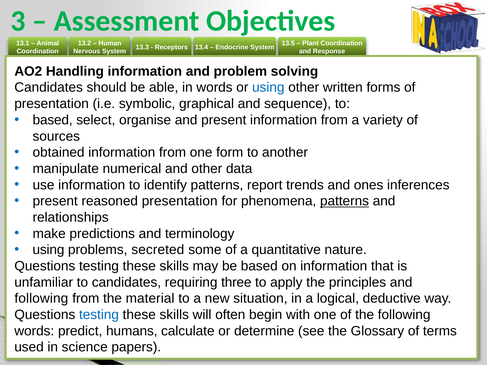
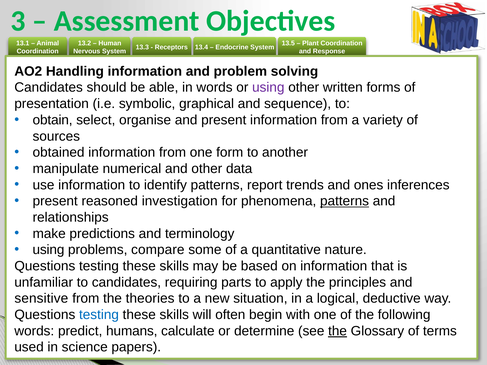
using colour: blue -> purple (268, 88)
based: based -> obtain (53, 120)
reasoned presentation: presentation -> investigation (180, 201)
secreted: secreted -> compare (158, 250)
three: three -> parts (236, 282)
following: following -> sensitive (41, 299)
material: material -> theories (150, 299)
the underline: none -> present (338, 331)
